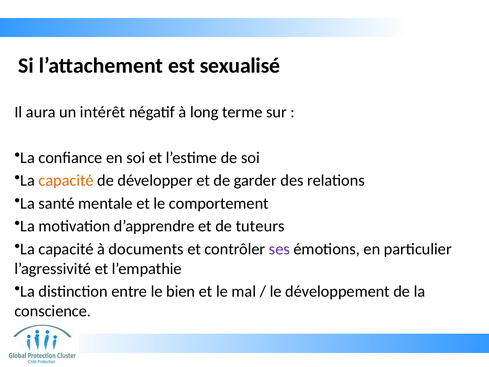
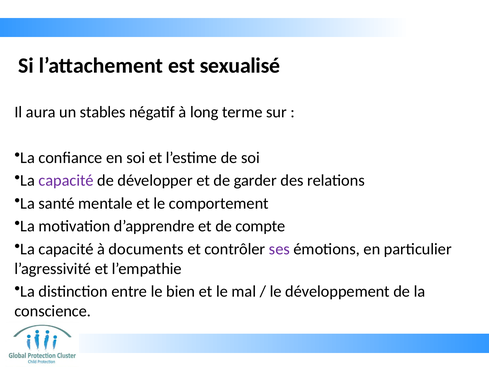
intérêt: intérêt -> stables (103, 112)
capacité colour: orange -> purple (66, 180)
tuteurs: tuteurs -> compte (260, 226)
